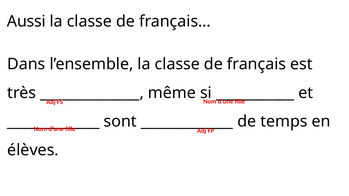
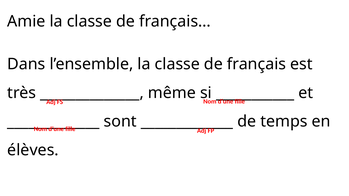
Aussi: Aussi -> Amie (26, 21)
